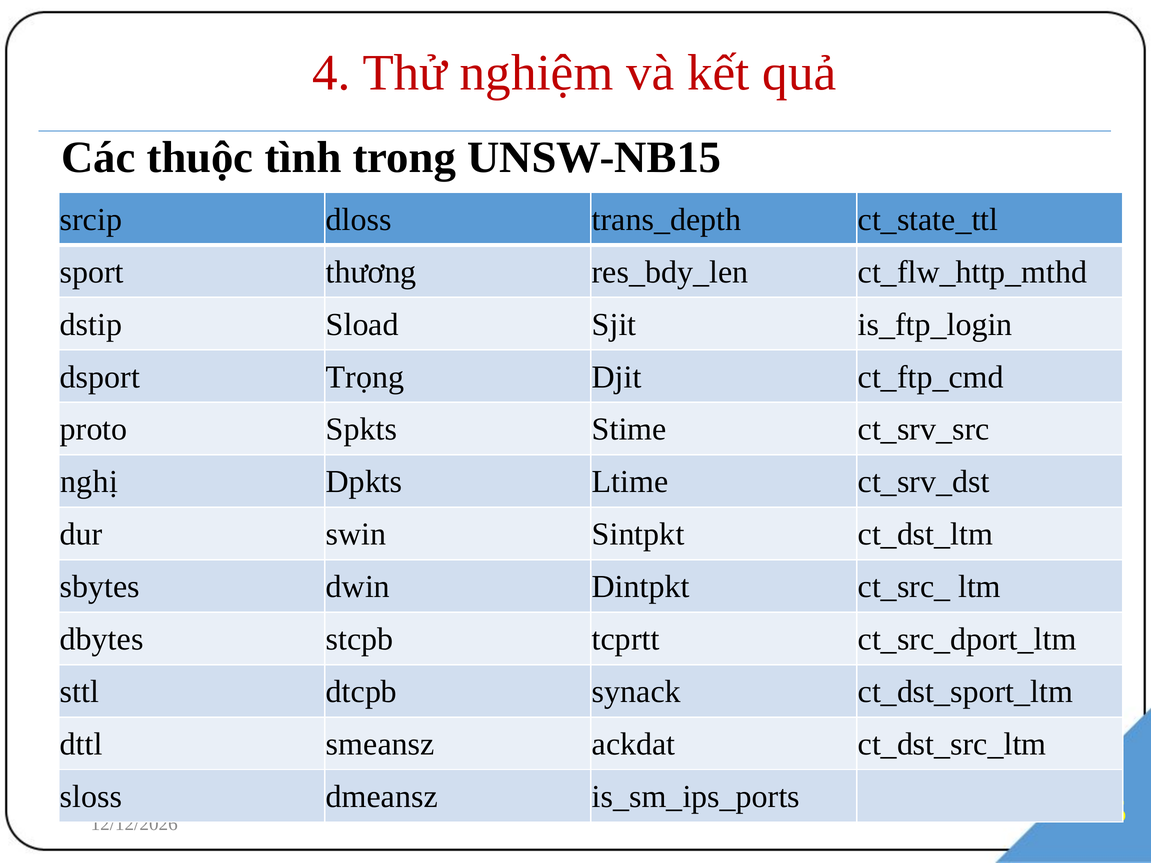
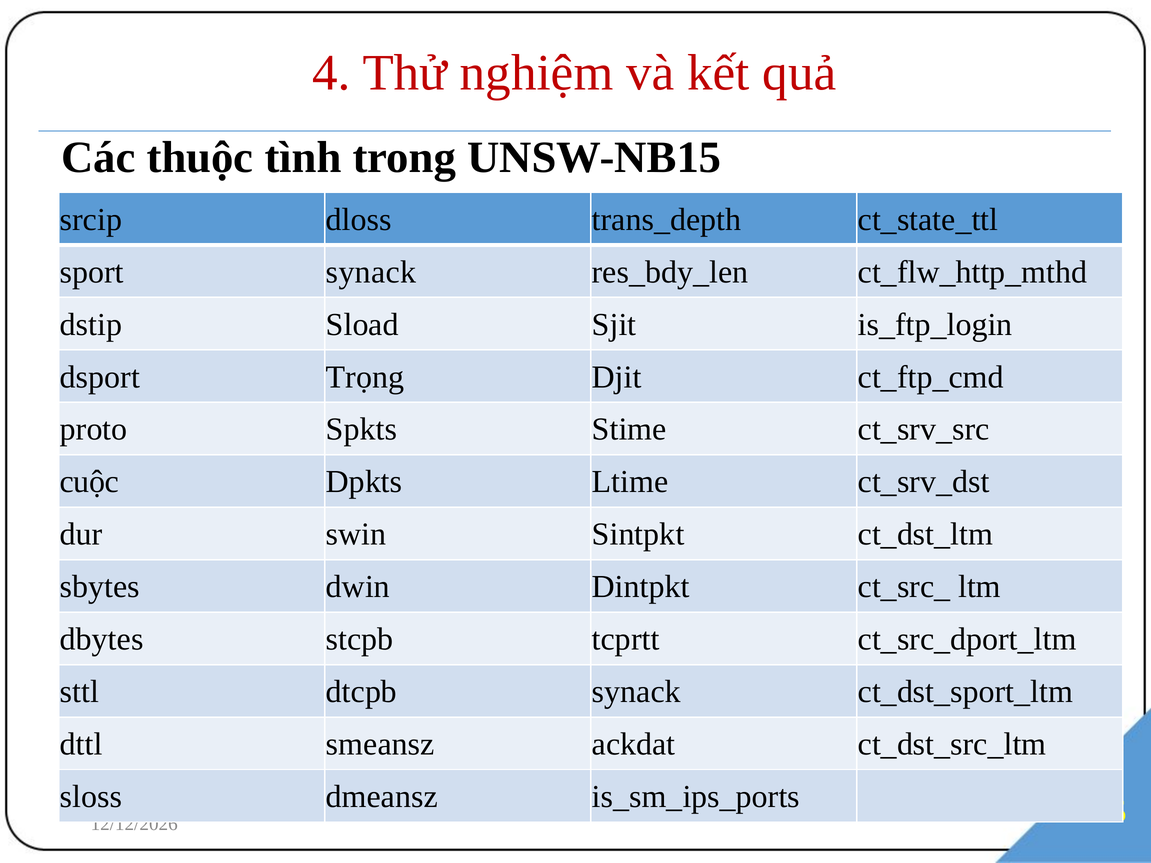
sport thương: thương -> synack (371, 272)
nghị: nghị -> cuộc (89, 482)
